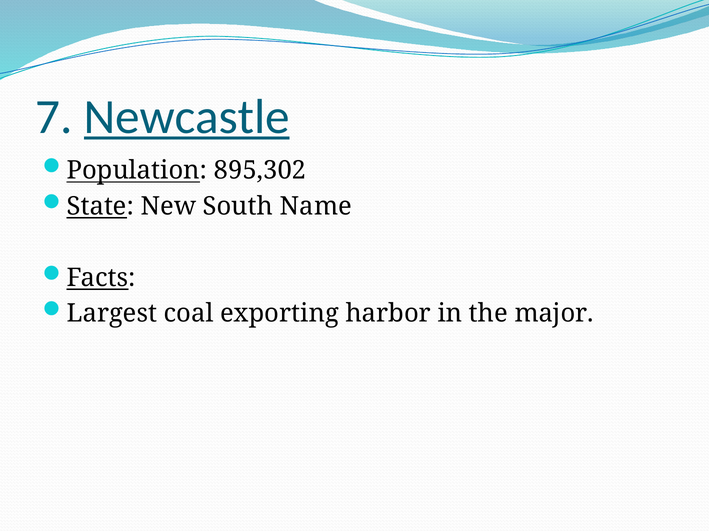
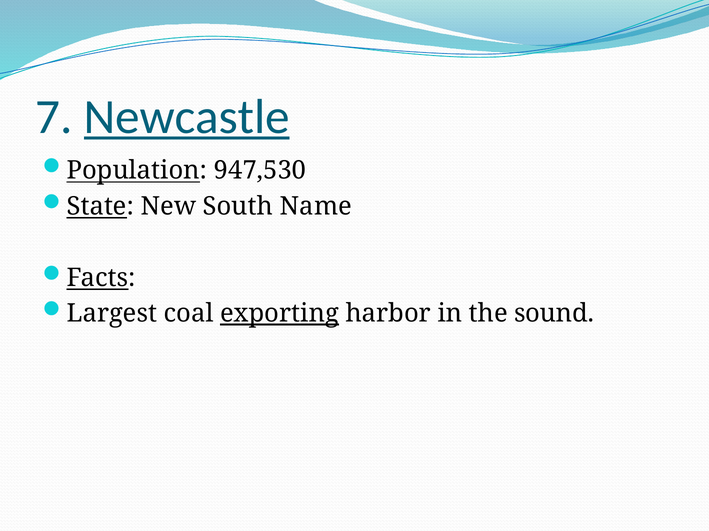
895,302: 895,302 -> 947,530 (260, 171)
exporting underline: none -> present (280, 314)
major: major -> sound (554, 314)
